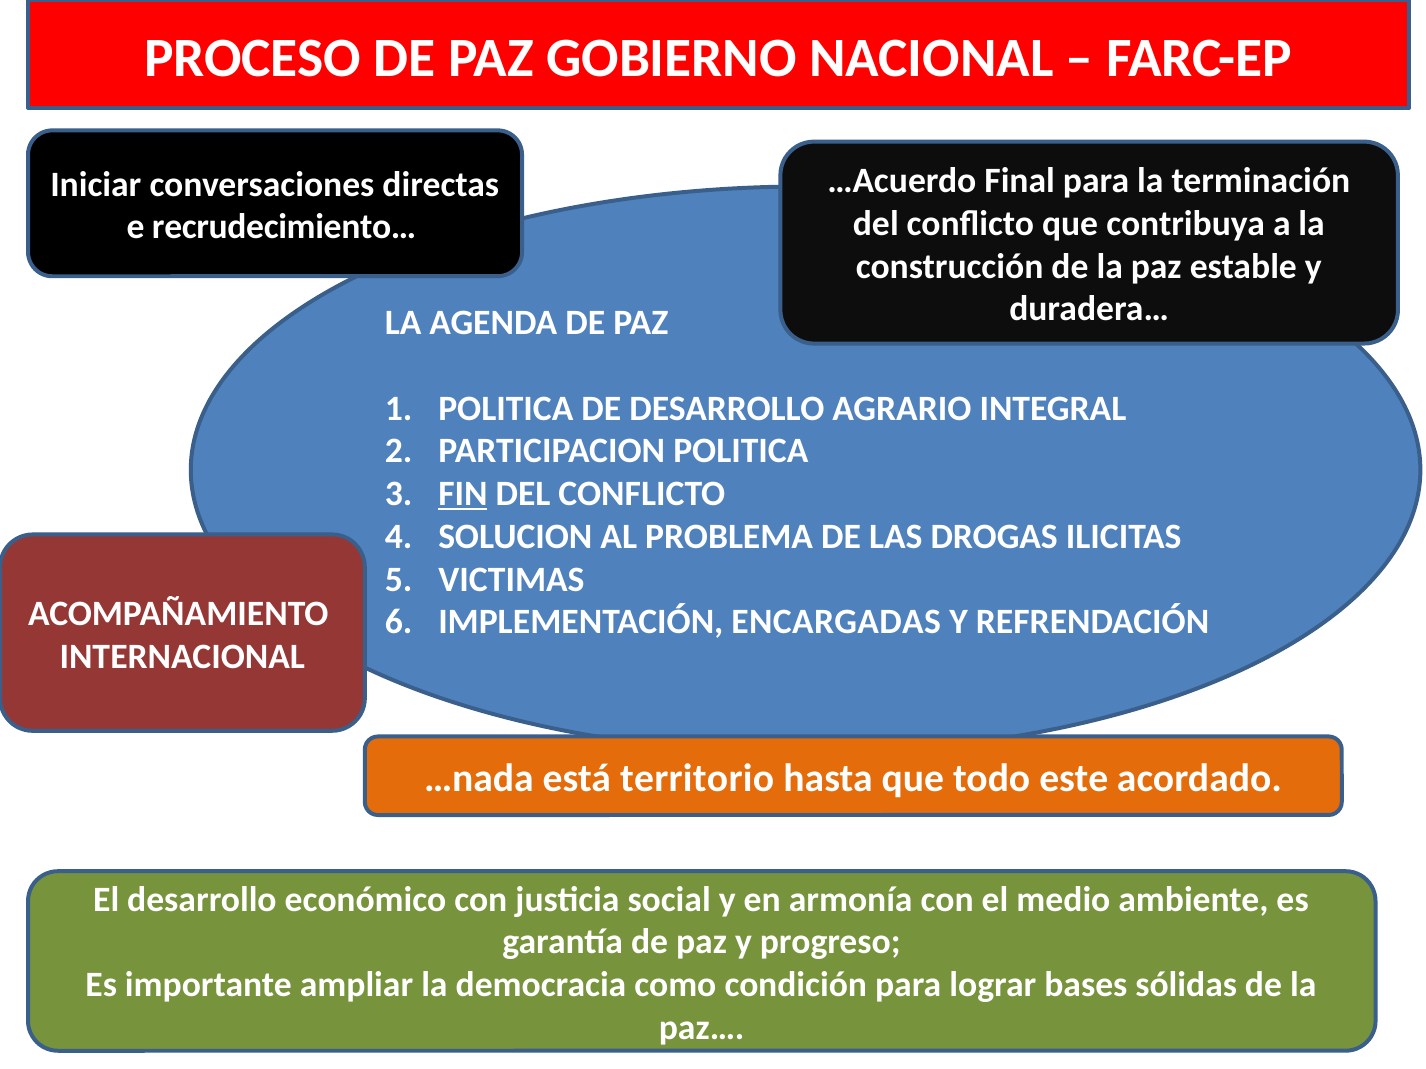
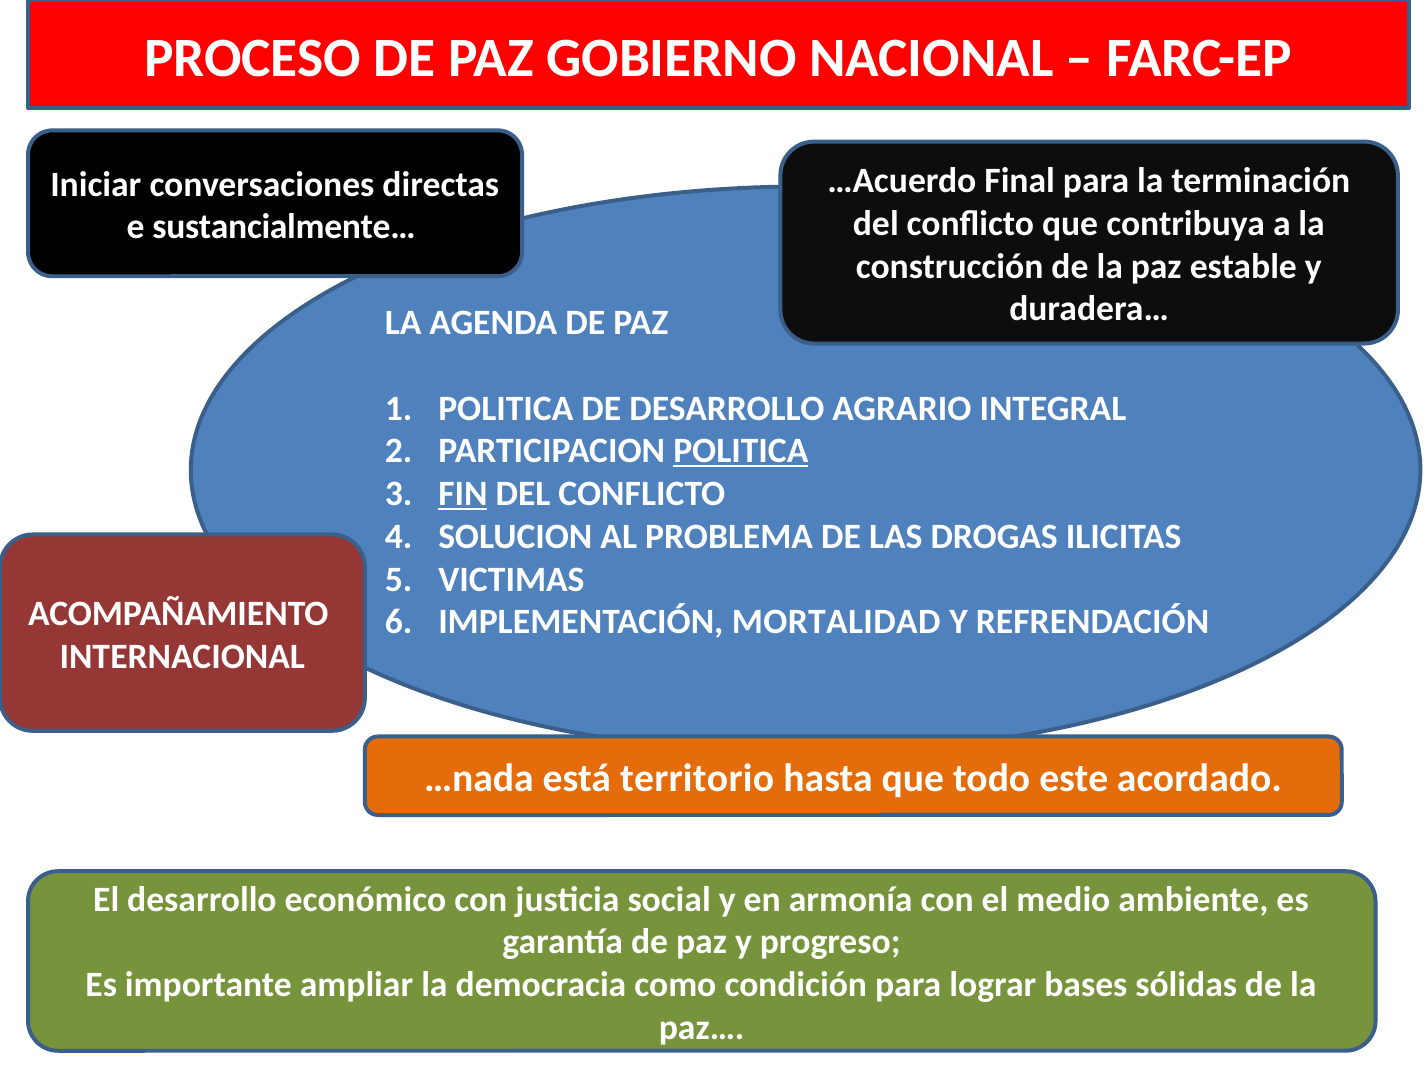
recrudecimiento…: recrudecimiento… -> sustancialmente… (284, 227)
POLITICA underline: none -> present (741, 451)
ENCARGADAS: ENCARGADAS -> MORTALIDAD (836, 622)
